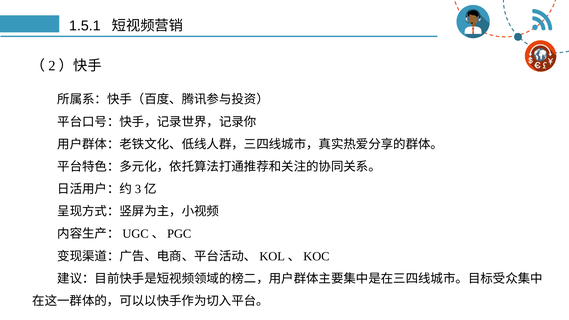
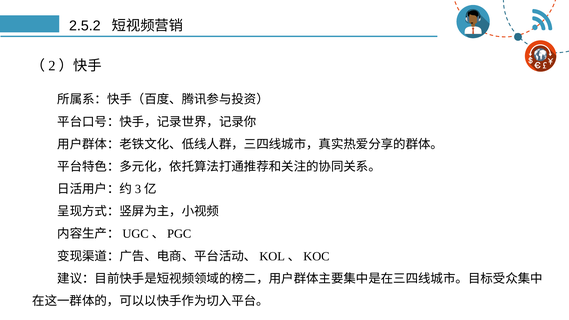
1.5.1: 1.5.1 -> 2.5.2 (85, 26)
